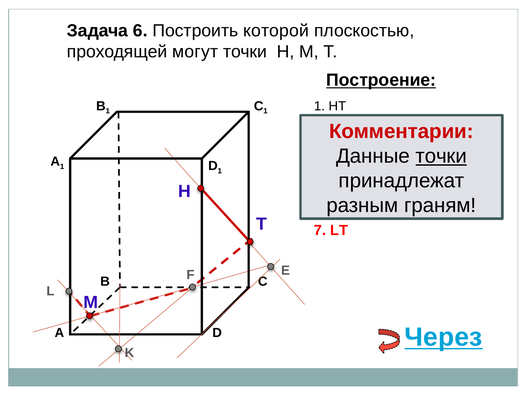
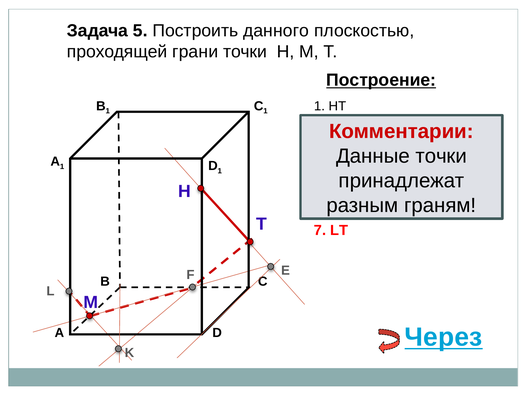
Задача 6: 6 -> 5 (140, 31)
которой: которой -> данного (276, 31)
могут: могут -> грани (195, 52)
точки underline: present -> none (441, 156)
